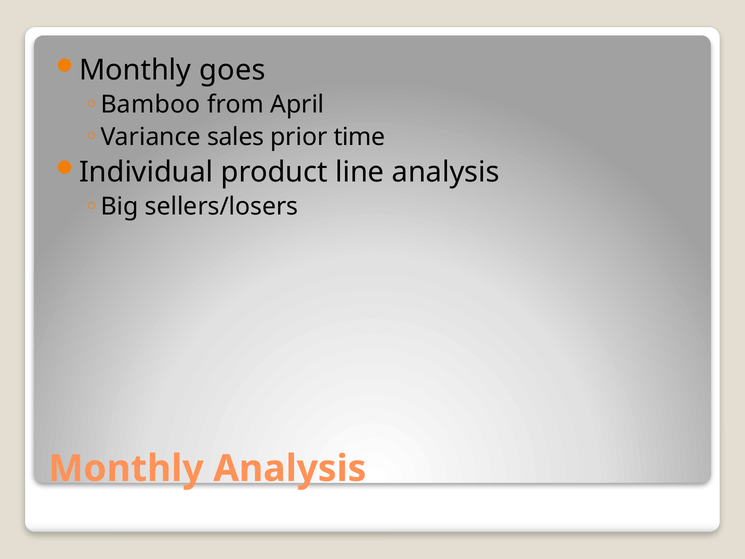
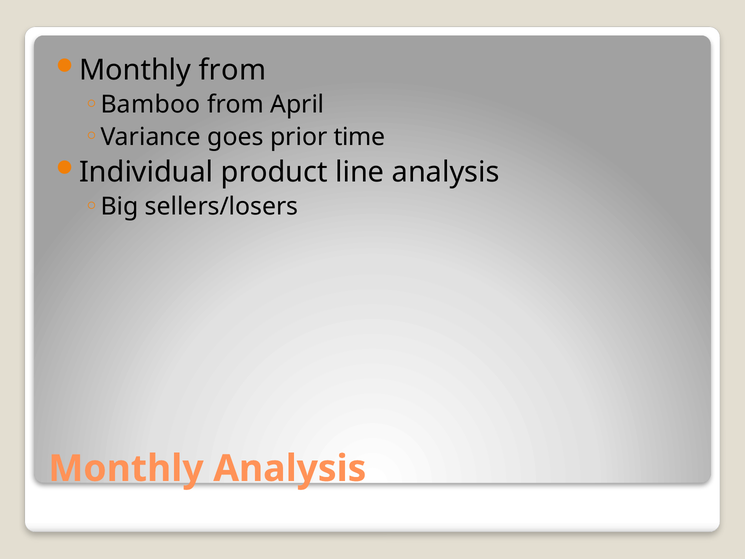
Monthly goes: goes -> from (232, 70)
sales: sales -> goes (235, 137)
